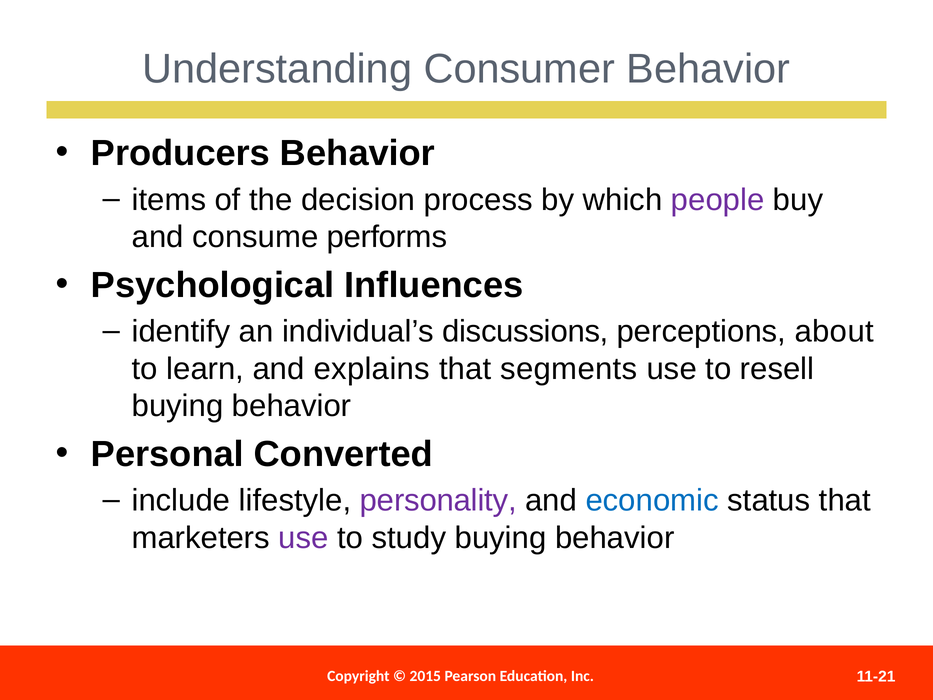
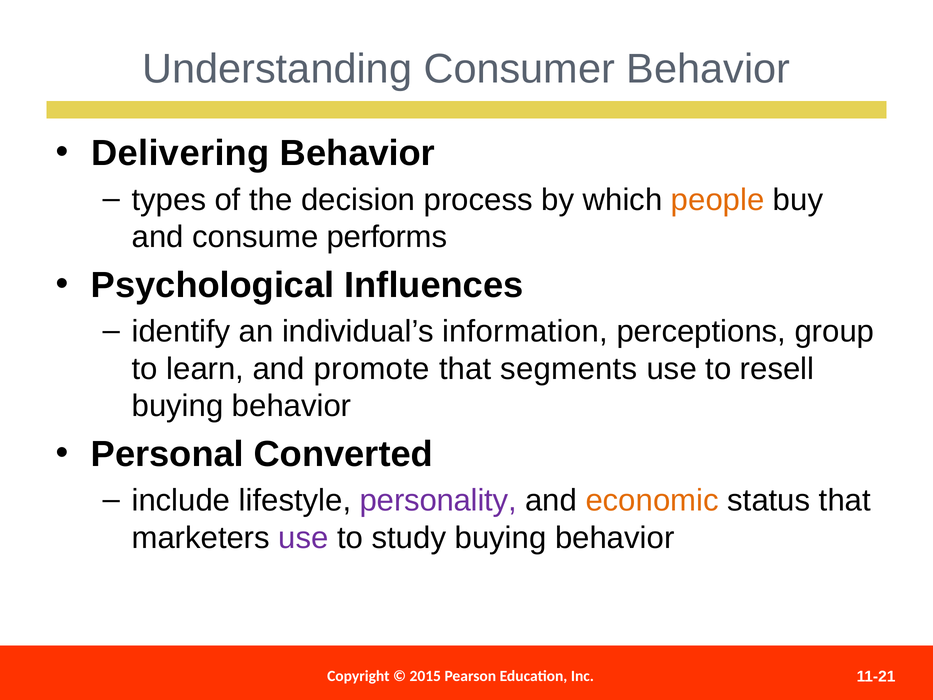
Producers: Producers -> Delivering (180, 153)
items: items -> types (169, 200)
people colour: purple -> orange (718, 200)
discussions: discussions -> information (525, 331)
about: about -> group (834, 331)
explains: explains -> promote (372, 369)
economic colour: blue -> orange (652, 500)
